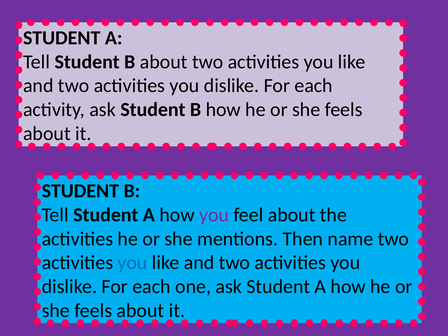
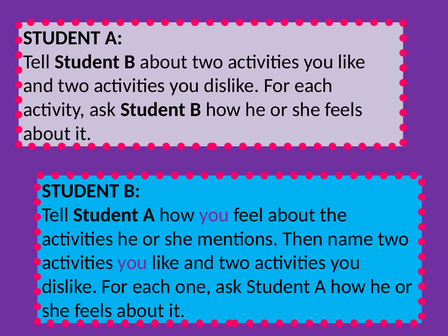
you colour: blue -> purple (133, 263)
